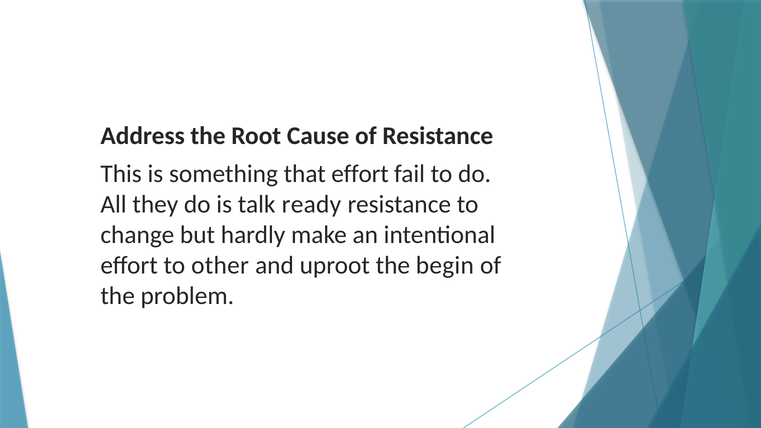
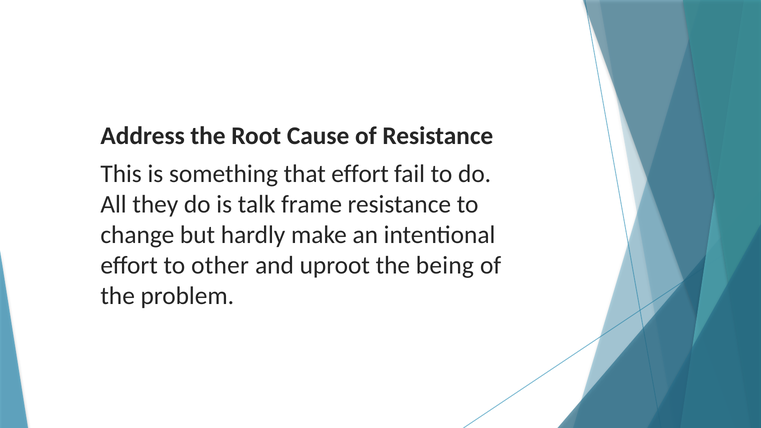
ready: ready -> frame (312, 205)
begin: begin -> being (445, 265)
